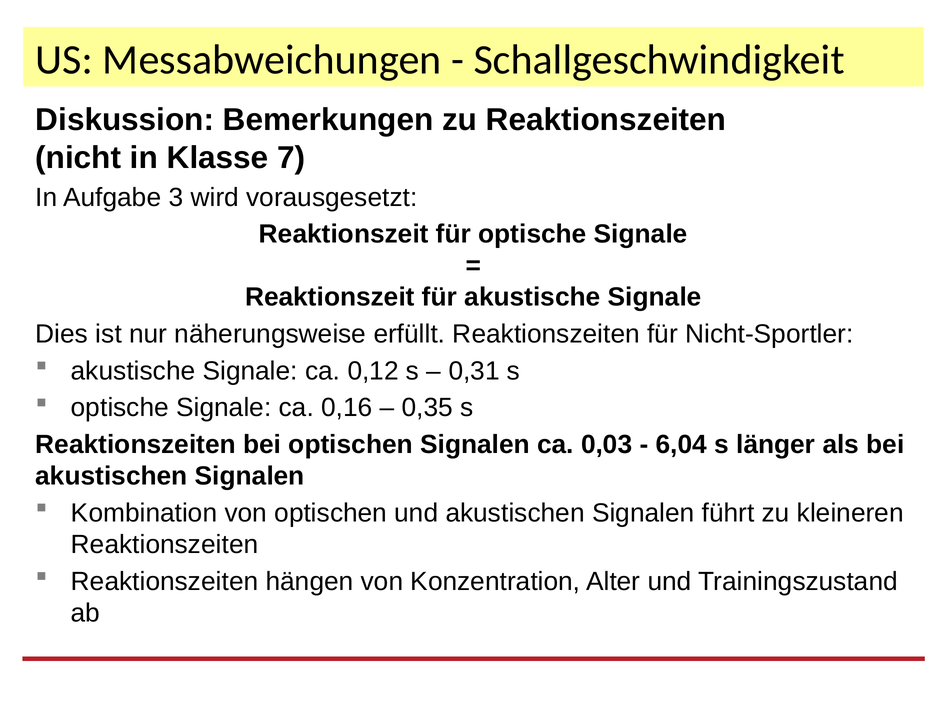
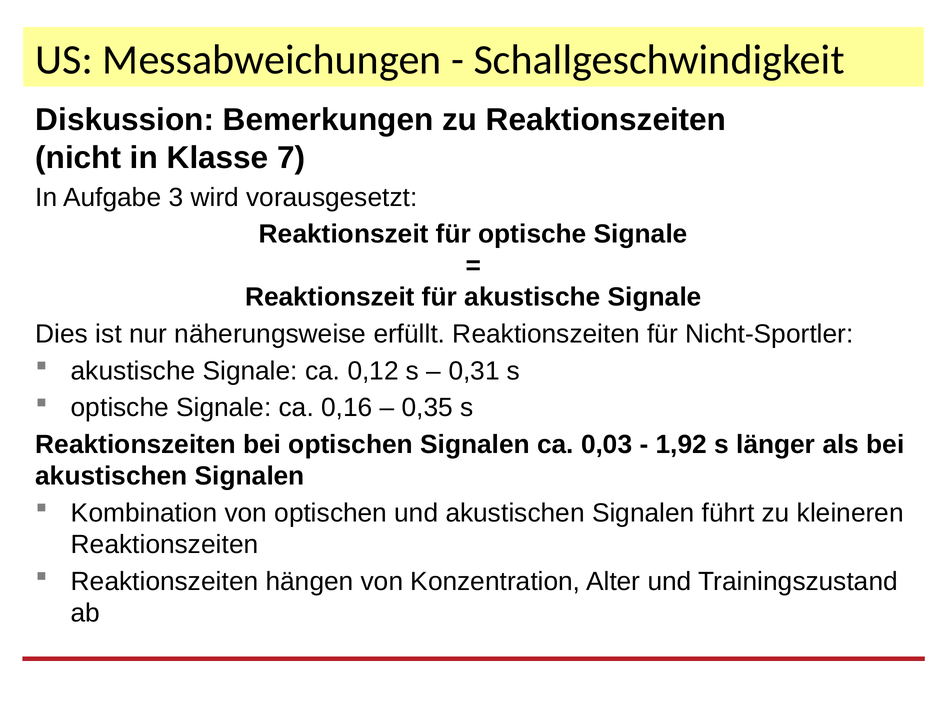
6,04: 6,04 -> 1,92 (681, 445)
